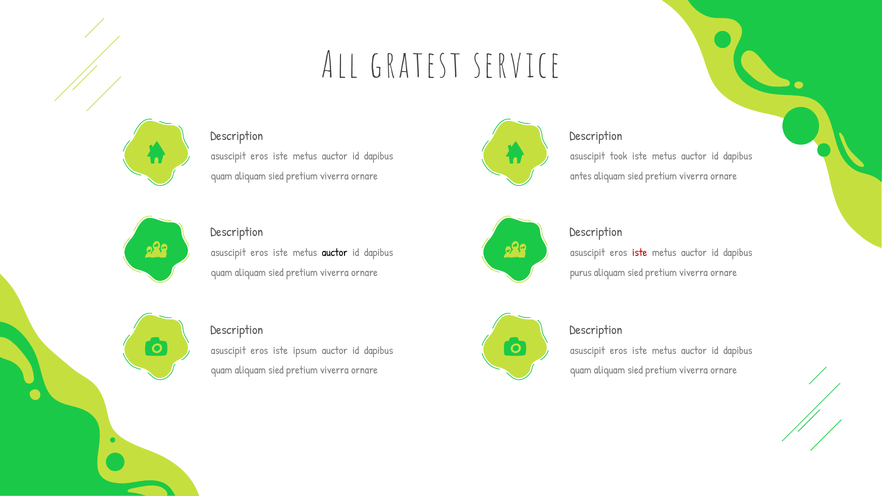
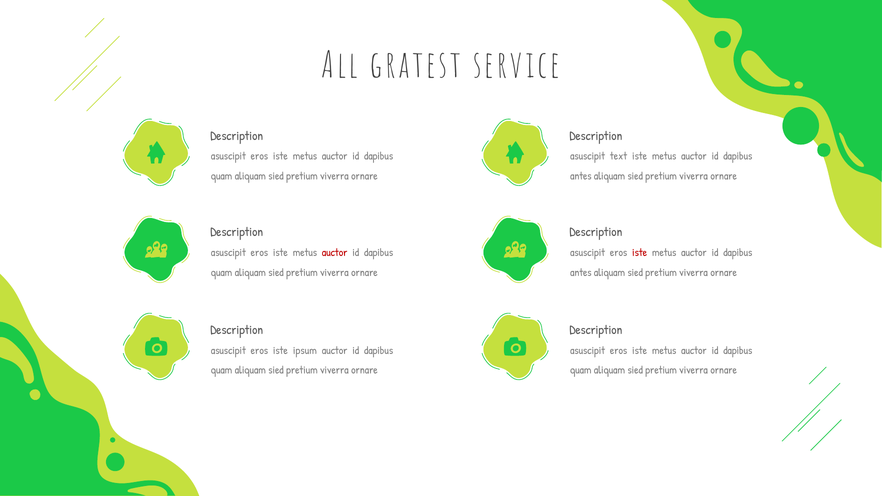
took: took -> text (619, 156)
auctor colour: black -> red (335, 253)
purus: purus -> antes (581, 273)
